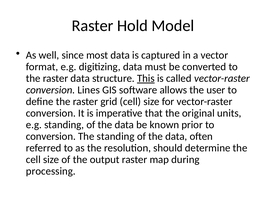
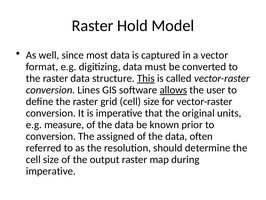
allows underline: none -> present (173, 90)
e.g standing: standing -> measure (64, 124)
The standing: standing -> assigned (116, 136)
processing: processing -> imperative (51, 171)
